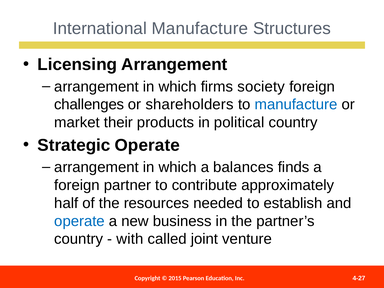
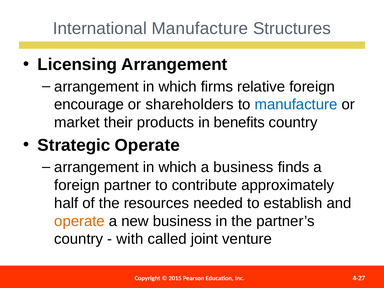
society: society -> relative (261, 87)
challenges: challenges -> encourage (89, 105)
political: political -> benefits (239, 122)
a balances: balances -> business (243, 167)
operate colour: blue -> orange (80, 221)
